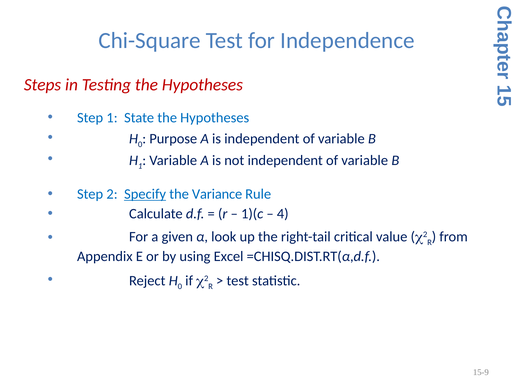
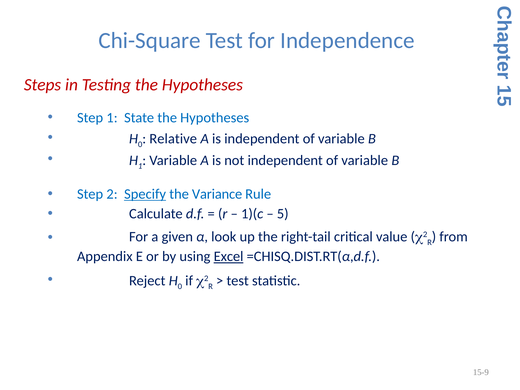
Purpose: Purpose -> Relative (173, 139)
4: 4 -> 5 (283, 214)
Excel underline: none -> present (229, 257)
